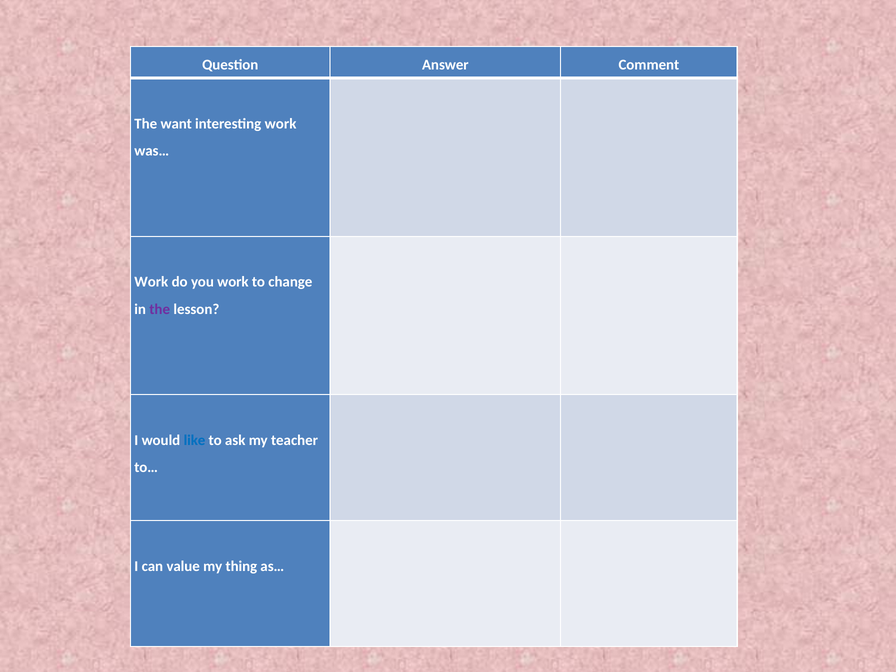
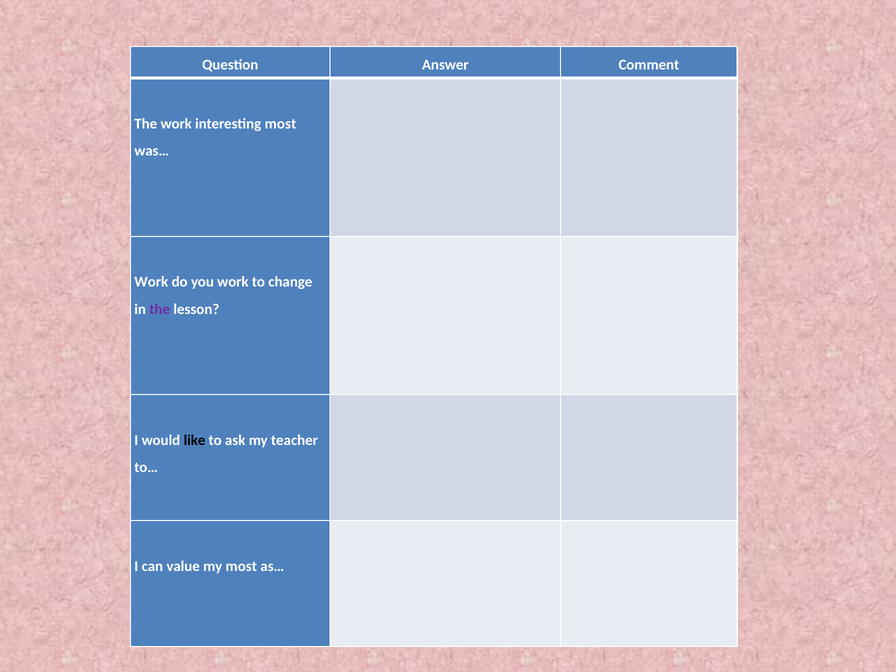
The want: want -> work (176, 124)
interesting work: work -> most (281, 124)
like colour: blue -> black (194, 440)
my thing: thing -> most (241, 566)
